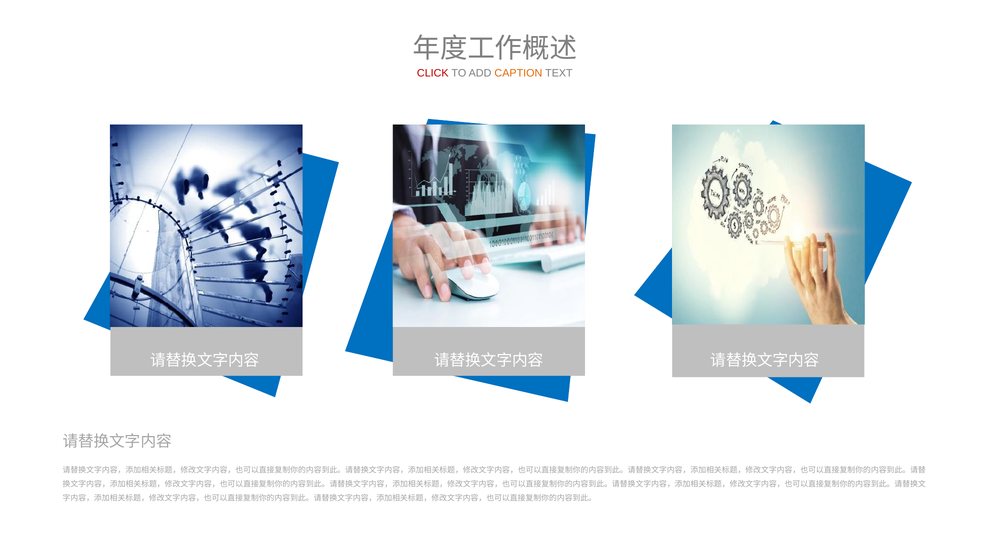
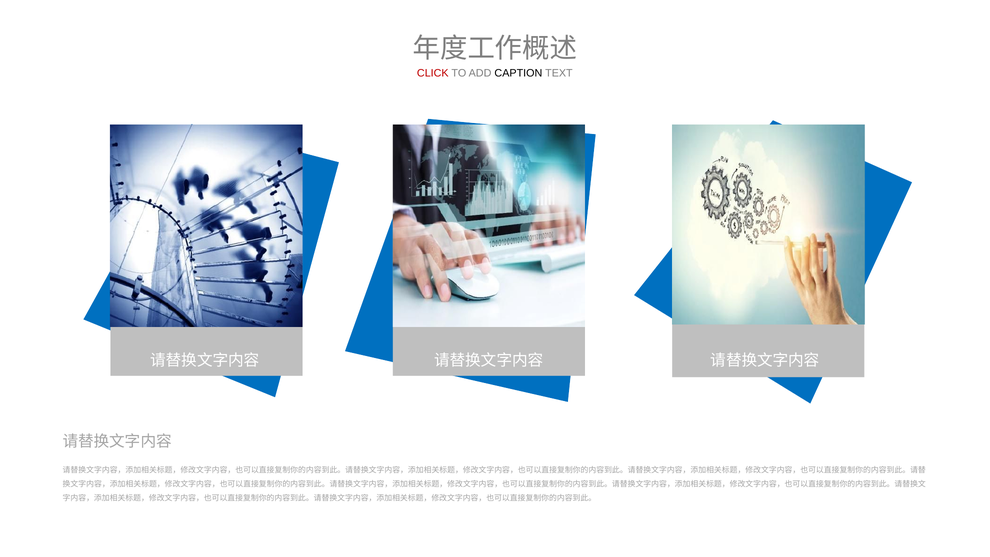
CAPTION colour: orange -> black (518, 73)
